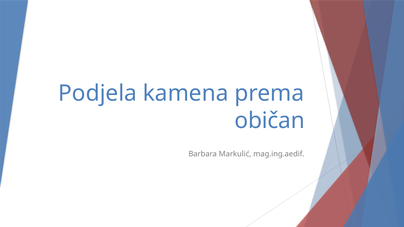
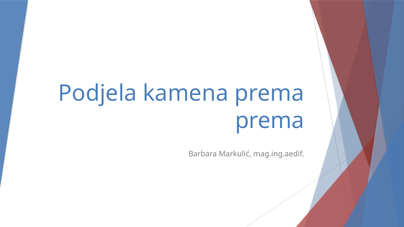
običan: običan -> prema (270, 121)
